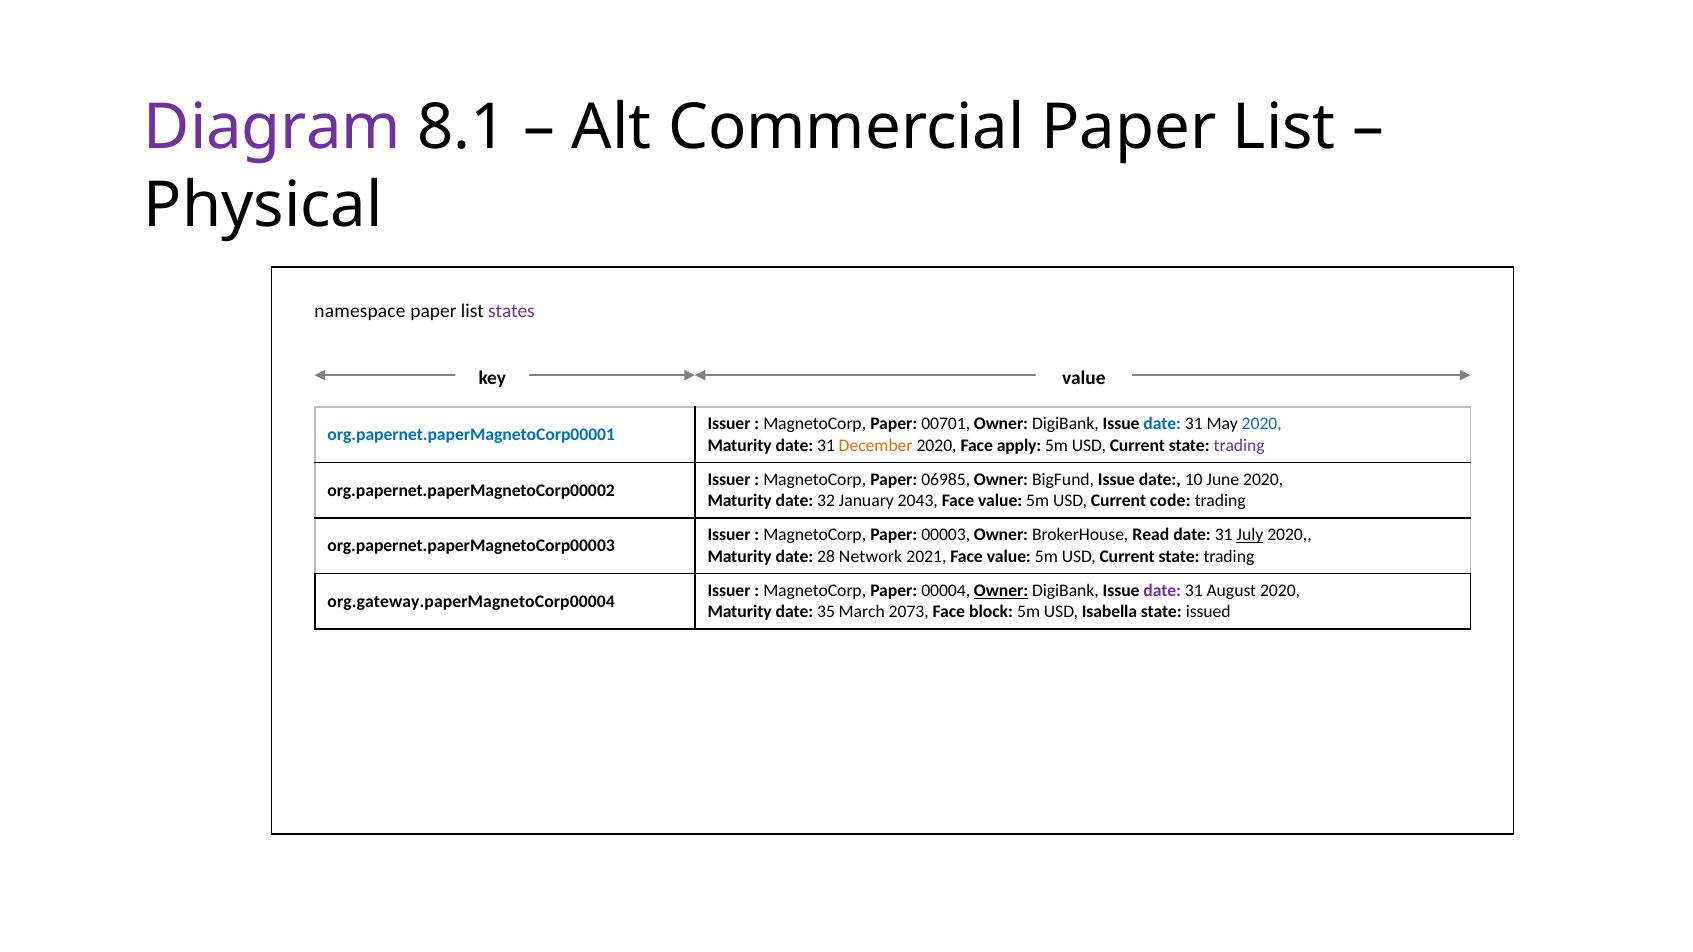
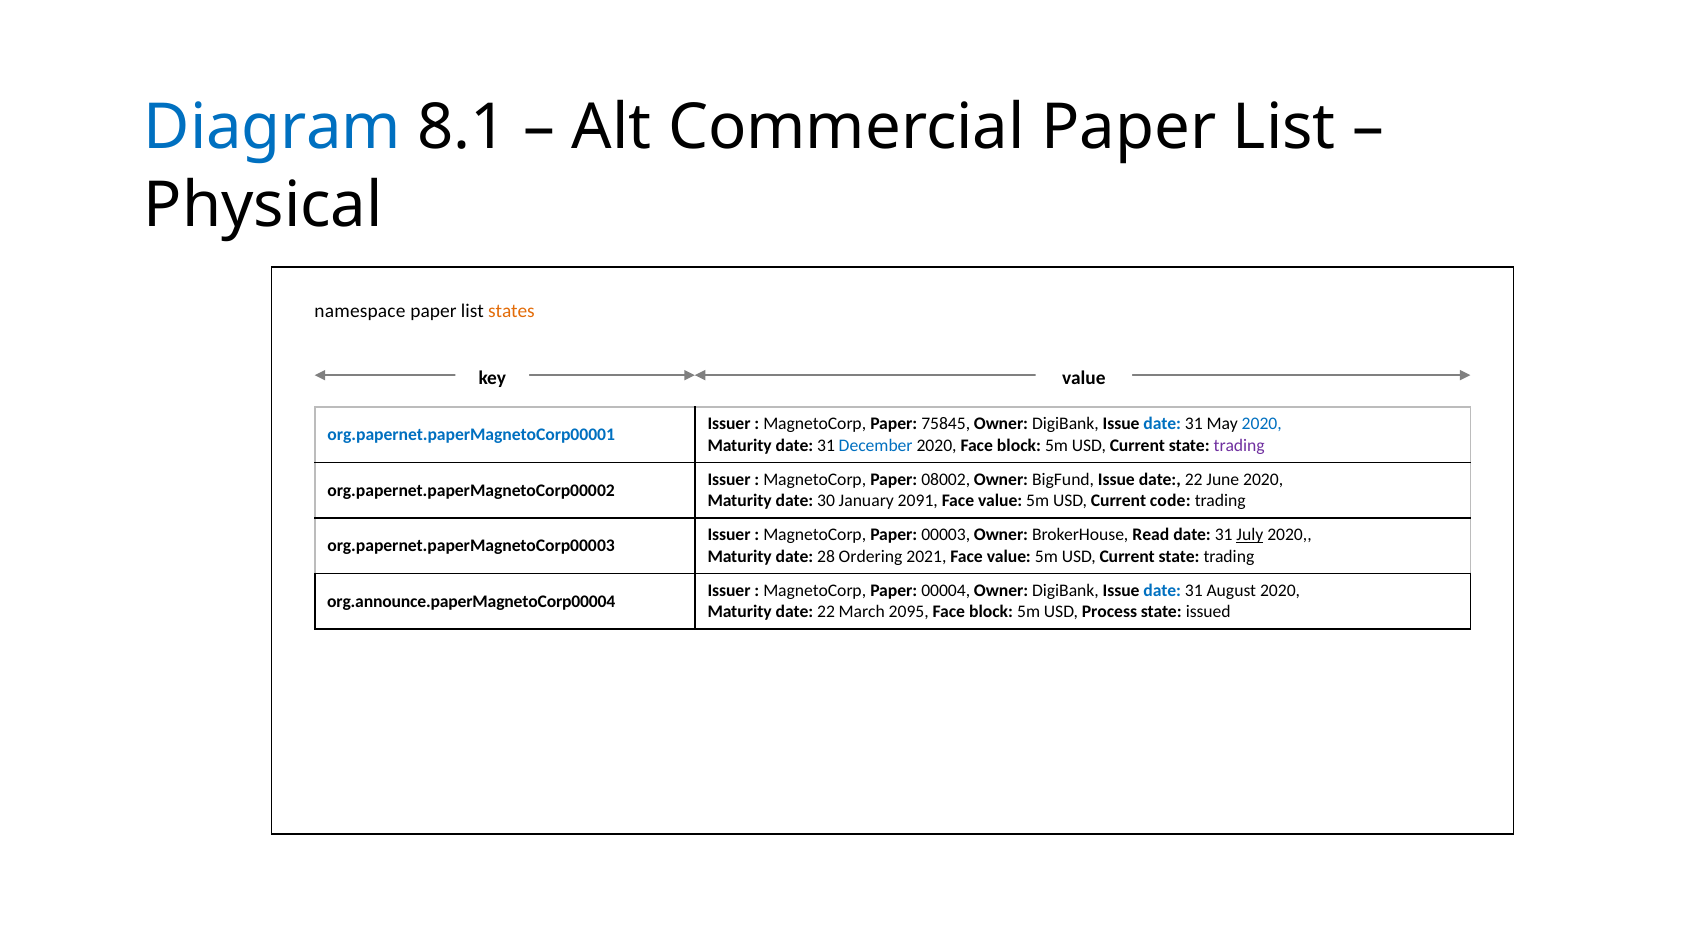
Diagram colour: purple -> blue (273, 127)
states colour: purple -> orange (511, 311)
00701: 00701 -> 75845 (946, 424)
December colour: orange -> blue (876, 446)
2020 Face apply: apply -> block (1019, 446)
06985: 06985 -> 08002 (946, 480)
Issue date 10: 10 -> 22 (1194, 480)
32: 32 -> 30 (826, 501)
2043: 2043 -> 2091 (918, 501)
Network: Network -> Ordering (871, 557)
Owner underline: present -> none (1001, 591)
date colour: purple -> blue (1162, 591)
org.gateway.paperMagnetoCorp00004: org.gateway.paperMagnetoCorp00004 -> org.announce.paperMagnetoCorp00004 (471, 601)
Maturity date 35: 35 -> 22 (826, 612)
2073: 2073 -> 2095 (909, 612)
Isabella: Isabella -> Process (1109, 612)
